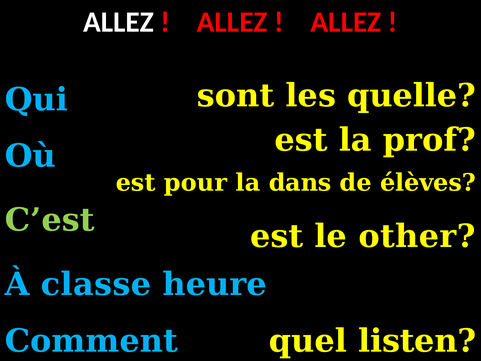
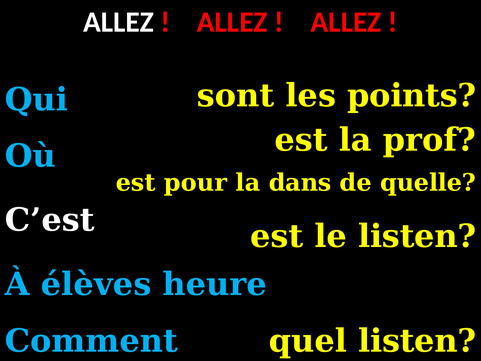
quelle: quelle -> points (412, 96)
élèves: élèves -> quelle (428, 183)
C’est colour: light green -> white (50, 220)
le other: other -> listen (417, 236)
classe: classe -> élèves (96, 284)
